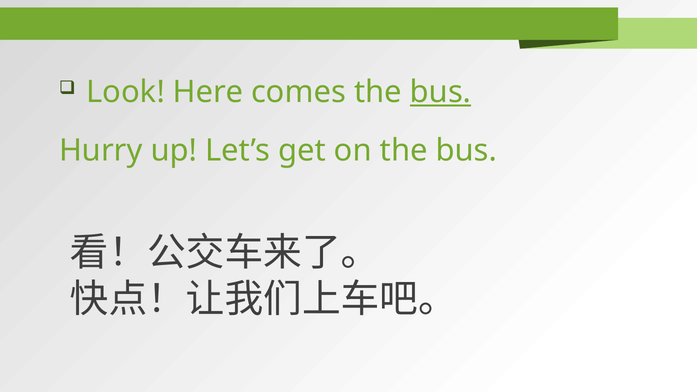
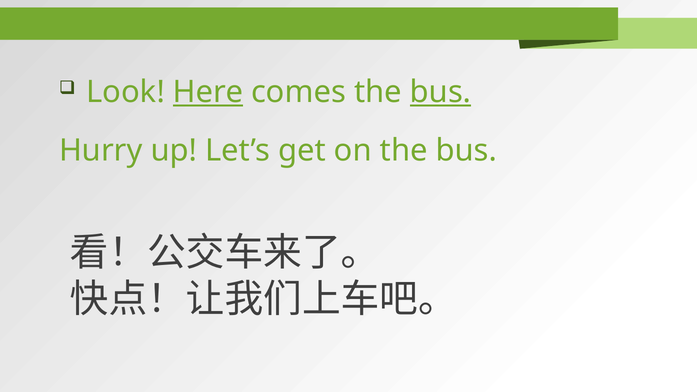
Here underline: none -> present (208, 92)
